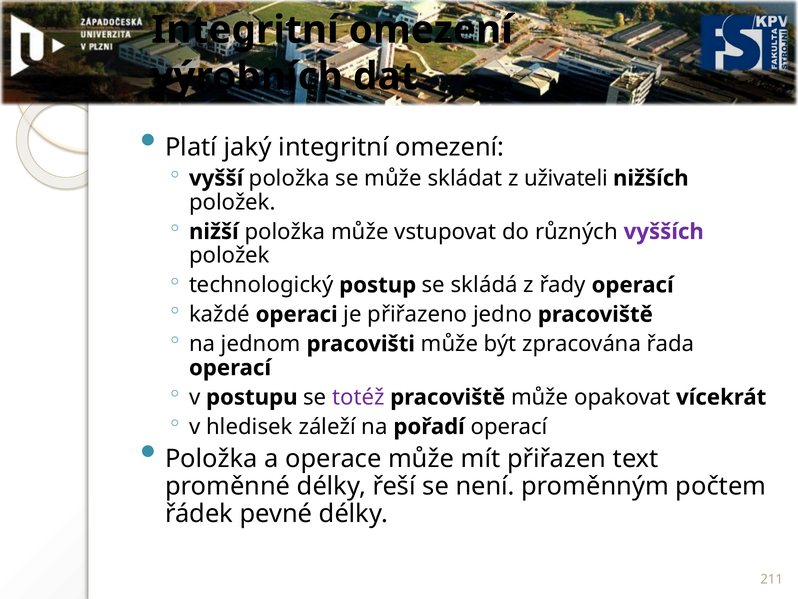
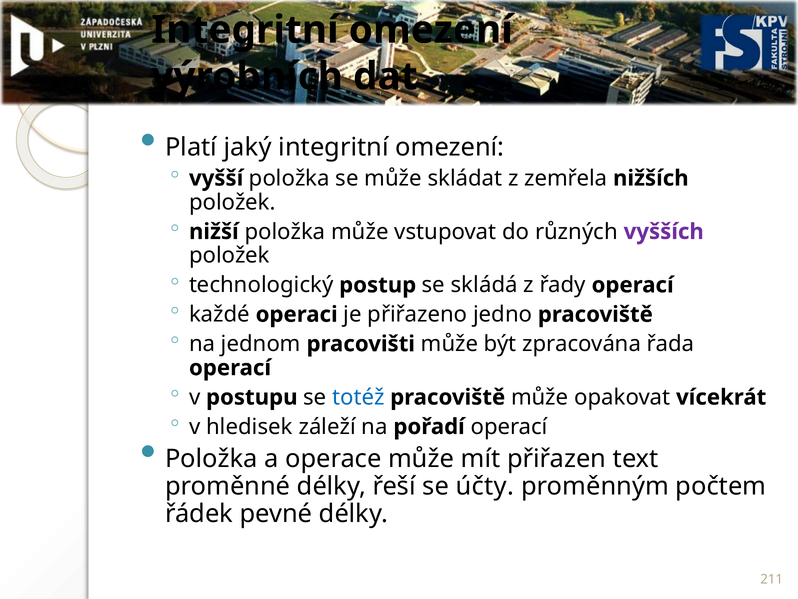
uživateli: uživateli -> zemřela (566, 178)
totéž colour: purple -> blue (358, 397)
není: není -> účty (485, 486)
